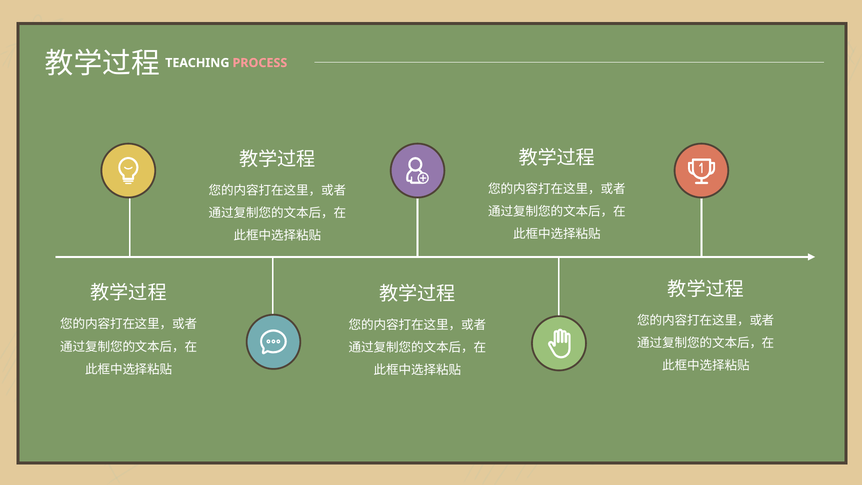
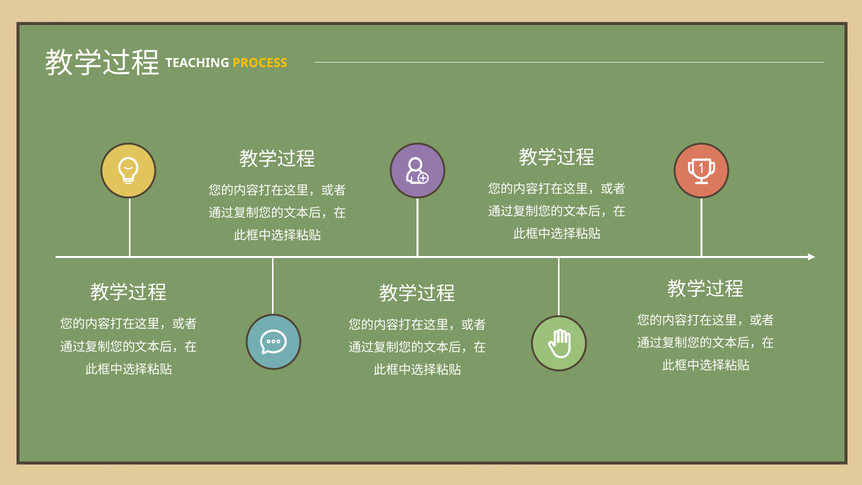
PROCESS colour: pink -> yellow (260, 63)
